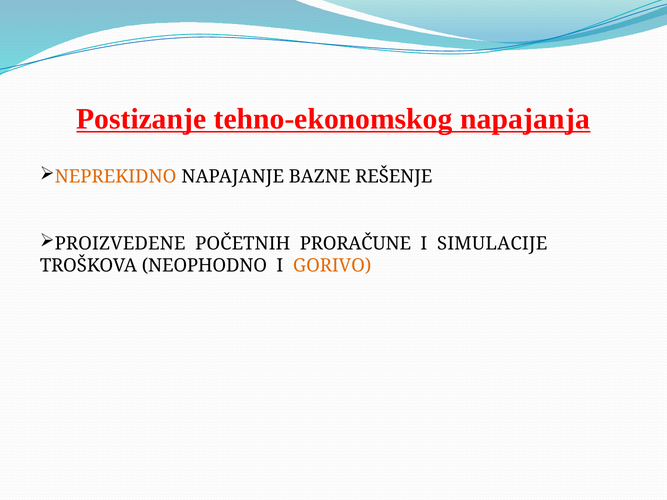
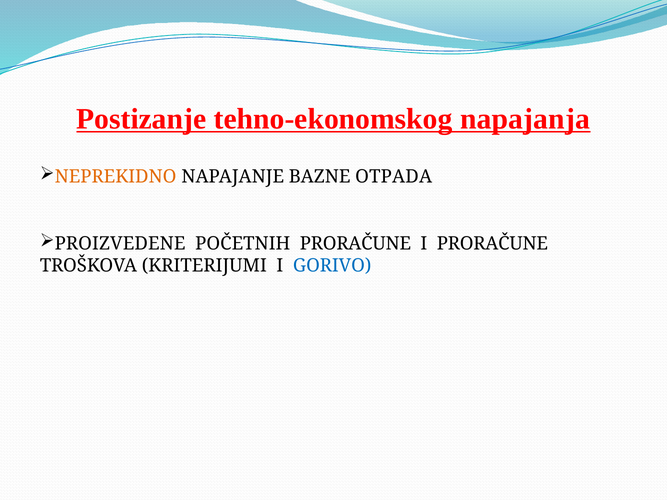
REŠENJE: REŠENJE -> OTPADA (394, 177)
I SIMULACIJE: SIMULACIJE -> PRORAČUNE (492, 244)
NEOPHODNO: NEOPHODNO -> KRITERIJUMI (204, 266)
GORIVO colour: orange -> blue (332, 266)
